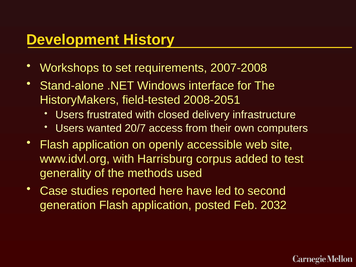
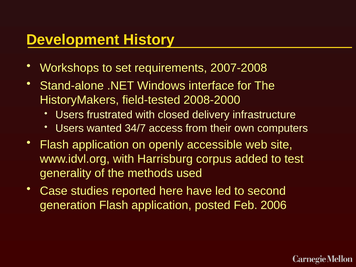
2008-2051: 2008-2051 -> 2008-2000 (212, 100)
20/7: 20/7 -> 34/7 (135, 128)
2032: 2032 -> 2006 (274, 205)
